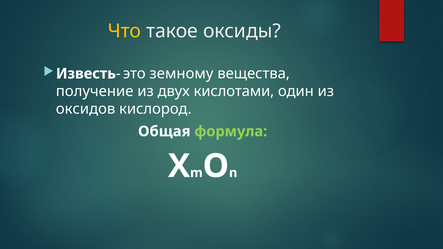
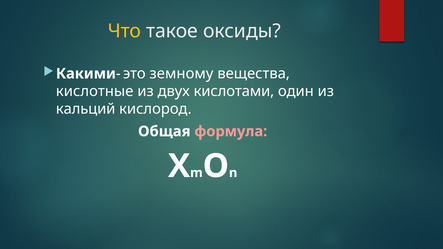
Известь: Известь -> Какими (86, 74)
получение: получение -> кислотные (95, 91)
оксидов: оксидов -> кальций (86, 109)
формула colour: light green -> pink (231, 131)
